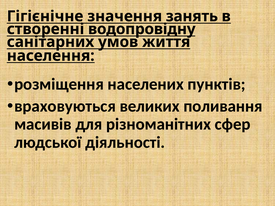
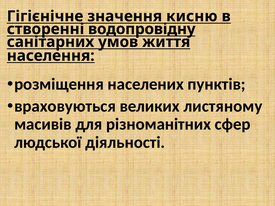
занять: занять -> кисню (192, 16)
поливання: поливання -> листяному (223, 106)
